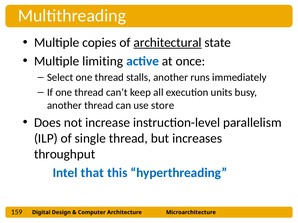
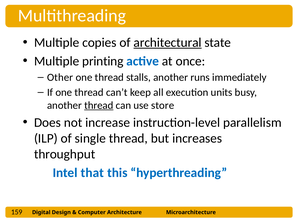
limiting: limiting -> printing (103, 61)
Select: Select -> Other (60, 78)
thread underline: none -> present (99, 106)
